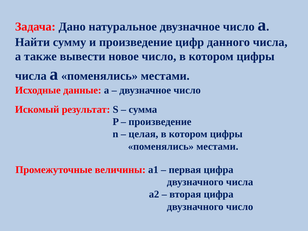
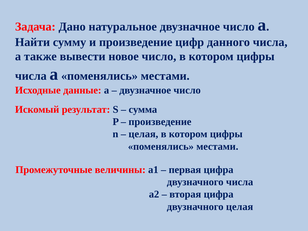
двузначного число: число -> целая (240, 207)
